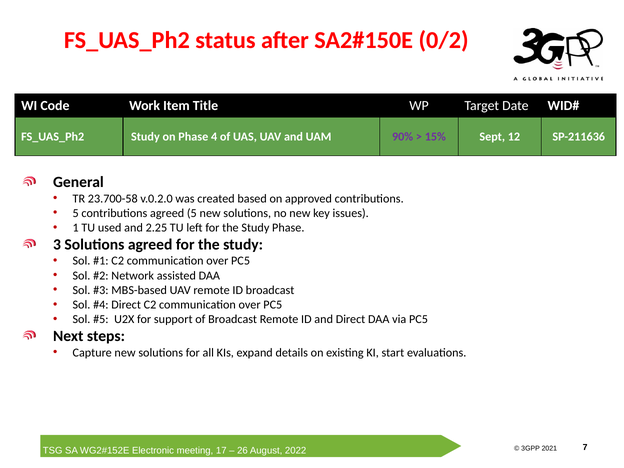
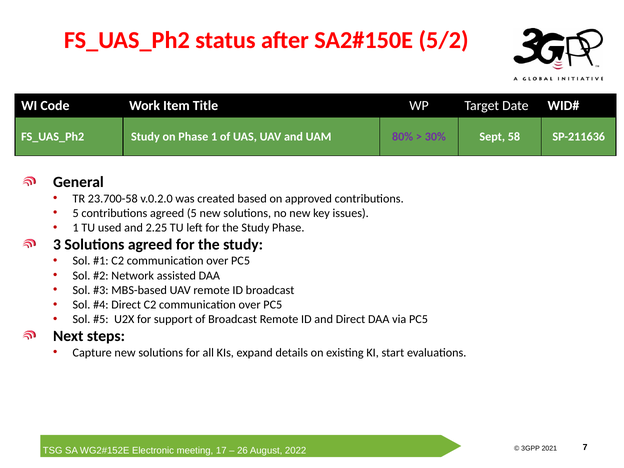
0/2: 0/2 -> 5/2 (444, 40)
Phase 4: 4 -> 1 (214, 137)
90%: 90% -> 80% (403, 137)
15%: 15% -> 30% (435, 137)
12: 12 -> 58 (514, 137)
